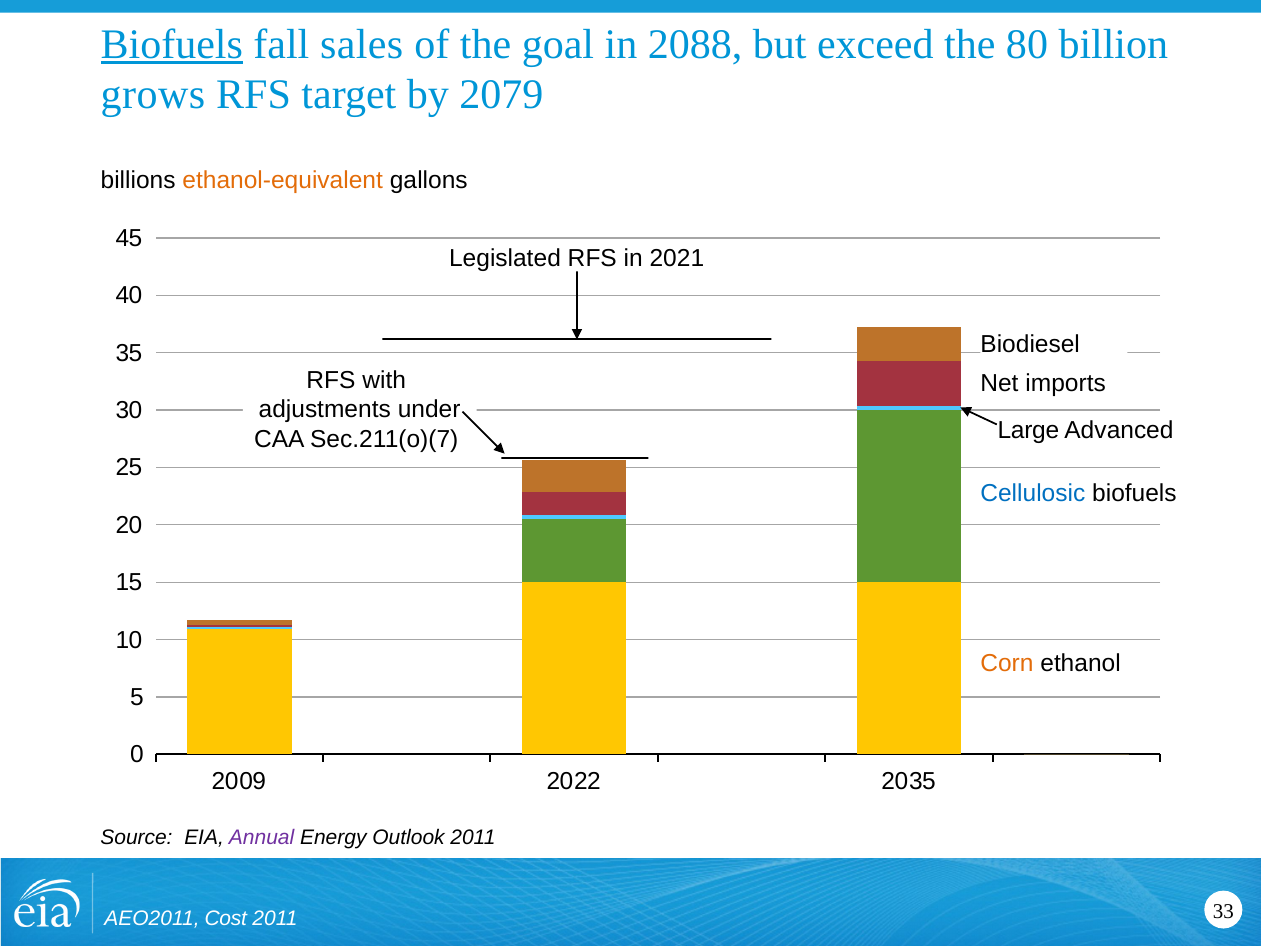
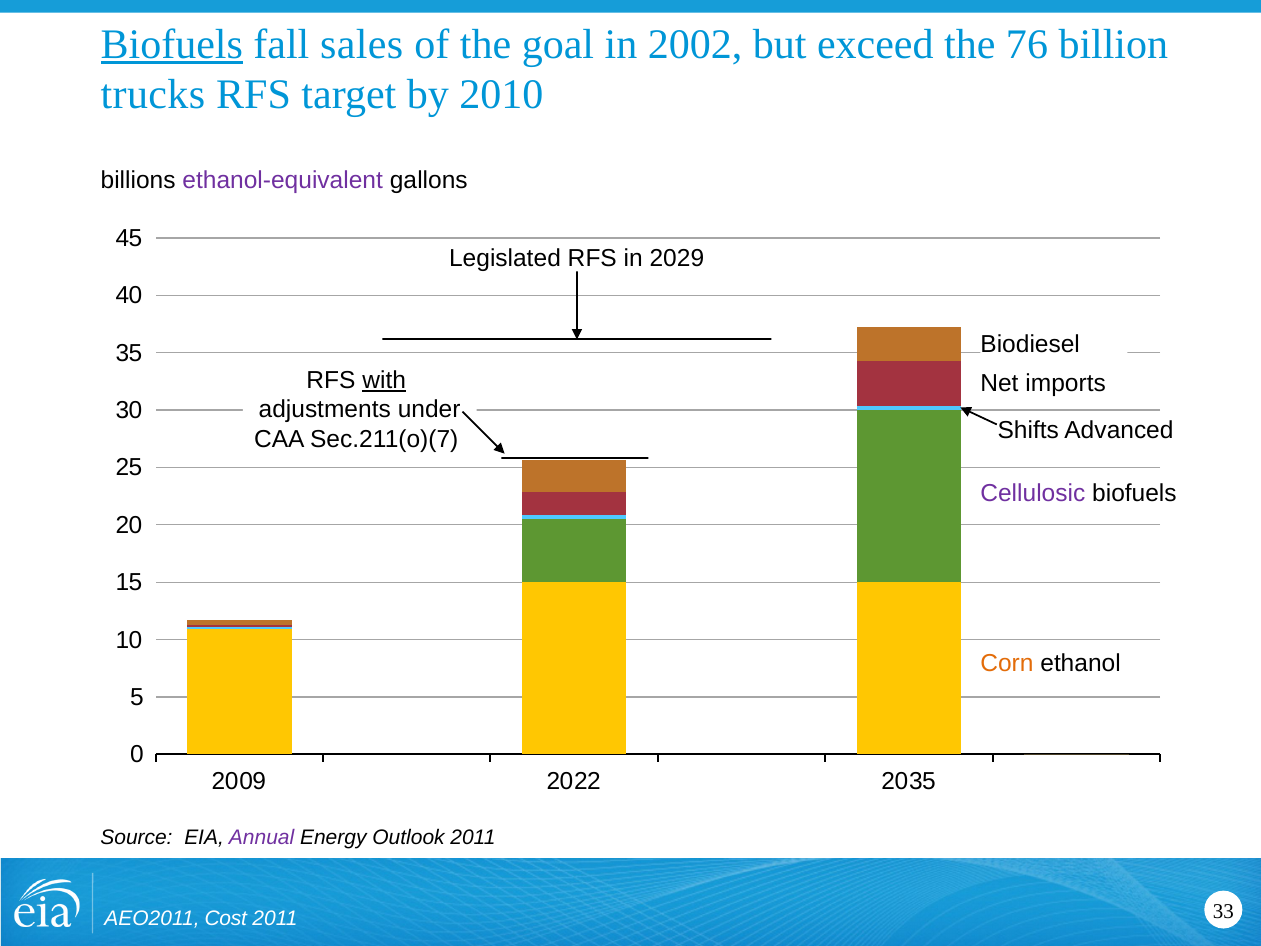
2088: 2088 -> 2002 (695, 44)
80: 80 -> 76 (1027, 44)
grows: grows -> trucks (153, 95)
2079: 2079 -> 2010 (501, 95)
ethanol-equivalent colour: orange -> purple (283, 180)
2021: 2021 -> 2029 (677, 259)
with underline: none -> present (384, 380)
Large: Large -> Shifts (1028, 431)
Cellulosic colour: blue -> purple (1033, 493)
